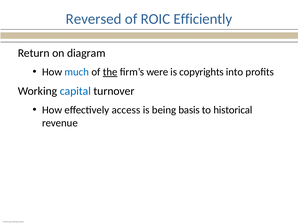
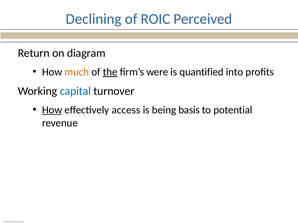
Reversed: Reversed -> Declining (94, 19)
Efficiently: Efficiently -> Perceived (203, 19)
much colour: blue -> orange (77, 72)
copyrights: copyrights -> quantified (202, 72)
How underline: none -> present (52, 110)
historical: historical -> potential (233, 110)
